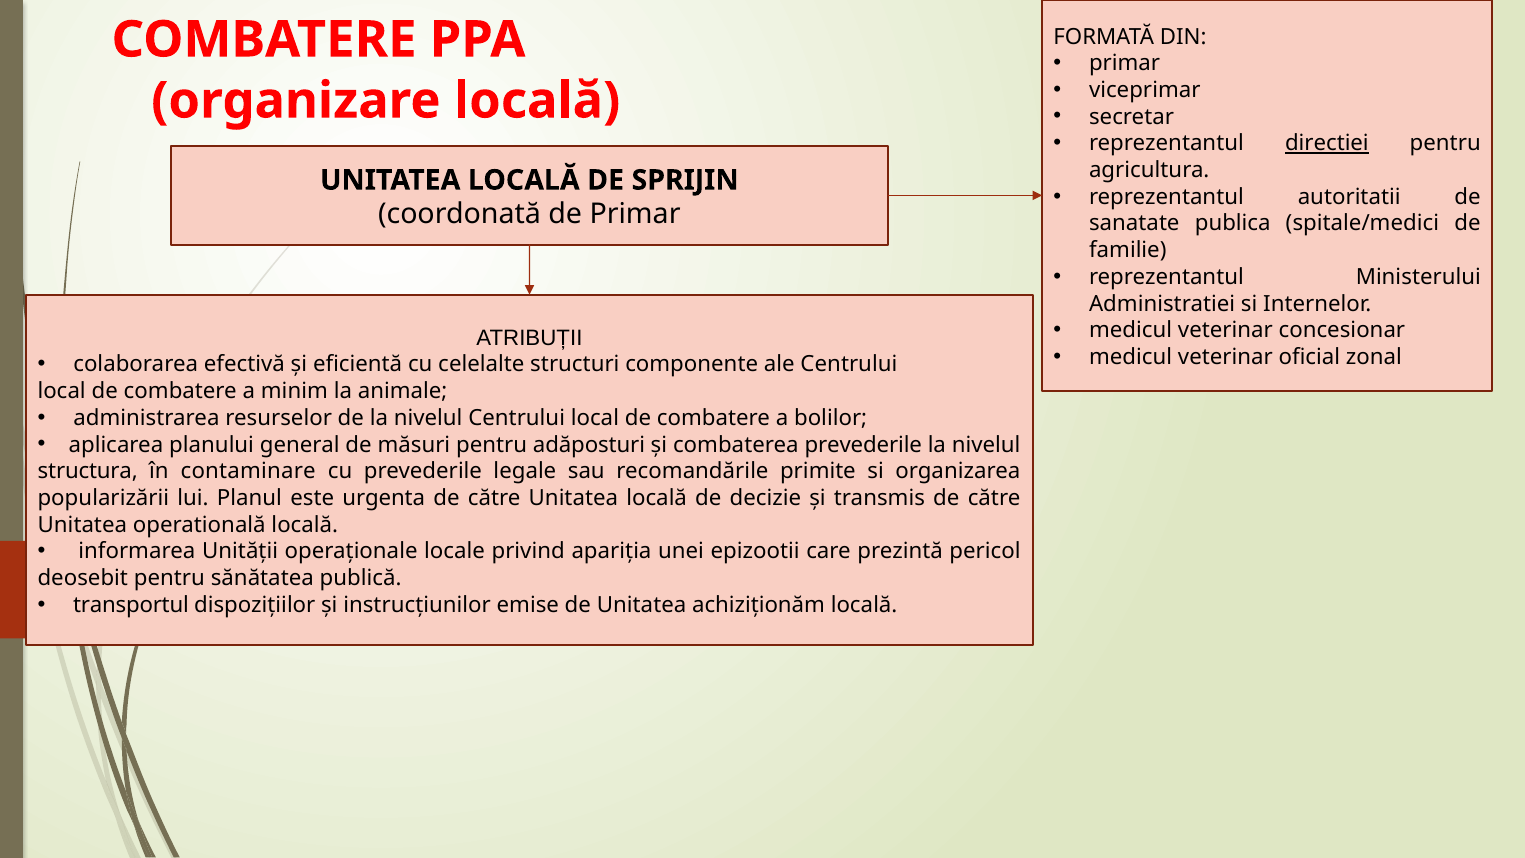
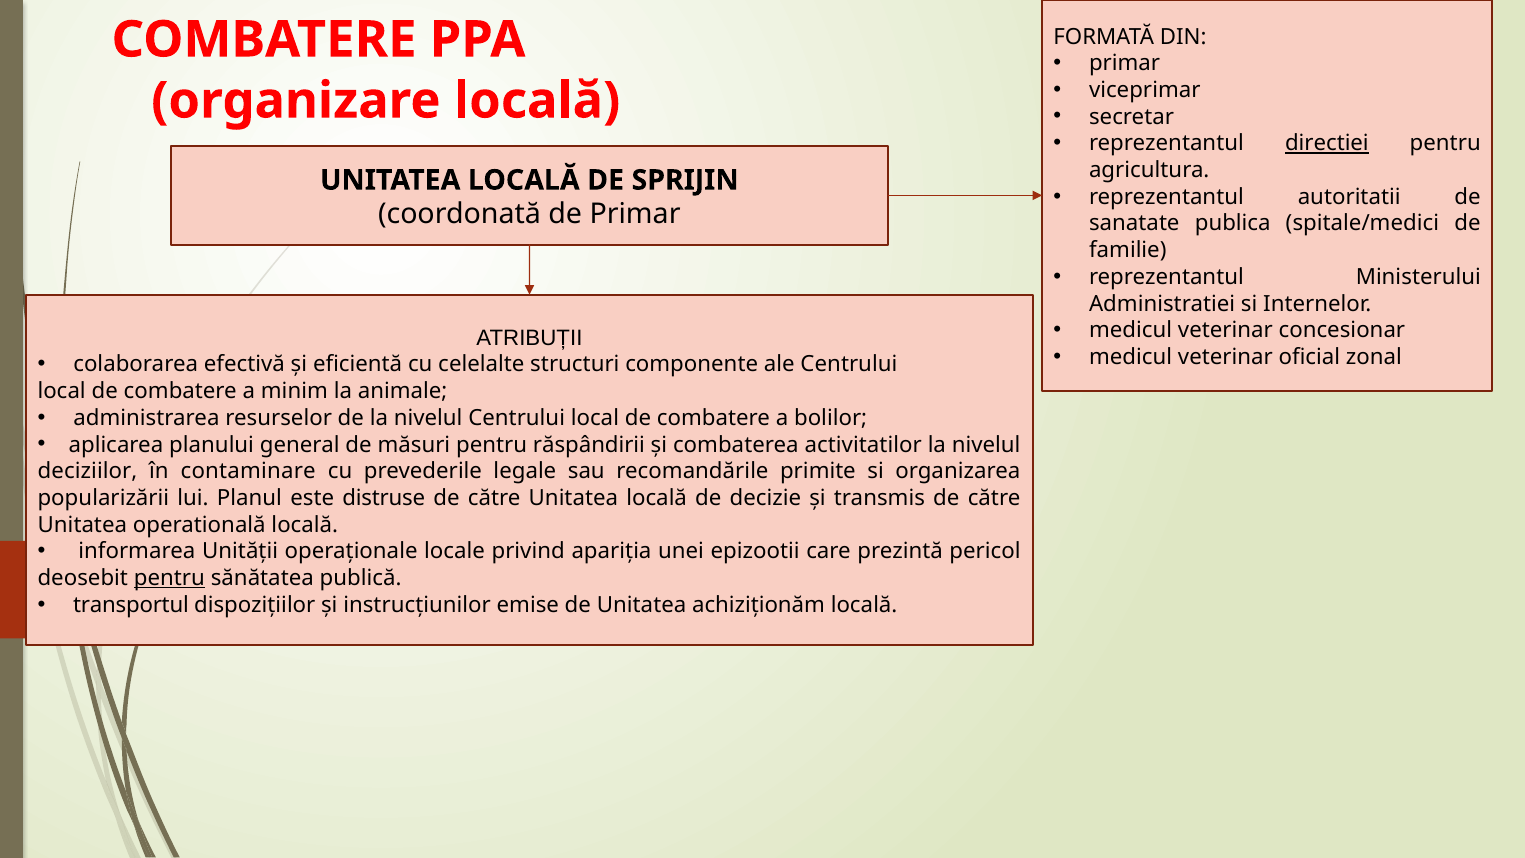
adăposturi: adăposturi -> răspândirii (589, 445)
combaterea prevederile: prevederile -> activitatilor (863, 445)
structura: structura -> deciziilor (88, 471)
urgenta: urgenta -> distruse (384, 498)
pentru underline: none -> present (169, 578)
